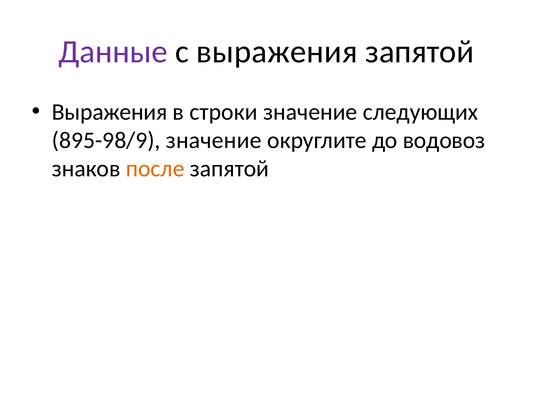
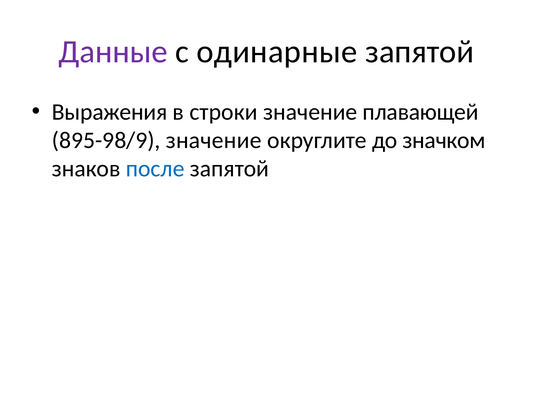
с выражения: выражения -> одинарные (277, 52)
следующих: следующих -> плавающей (421, 112)
водовоз: водовоз -> значком (444, 140)
после colour: orange -> blue (155, 169)
